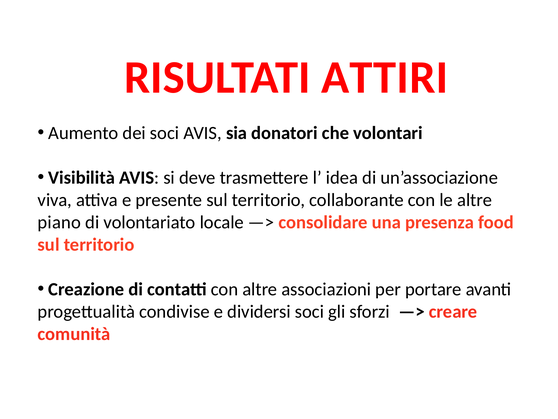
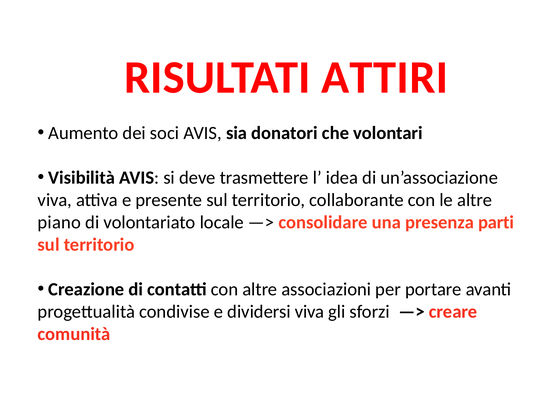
food: food -> parti (496, 222)
dividersi soci: soci -> viva (310, 311)
